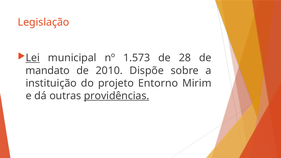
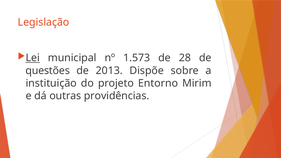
mandato: mandato -> questões (48, 71)
2010: 2010 -> 2013 (109, 71)
providências underline: present -> none (117, 96)
